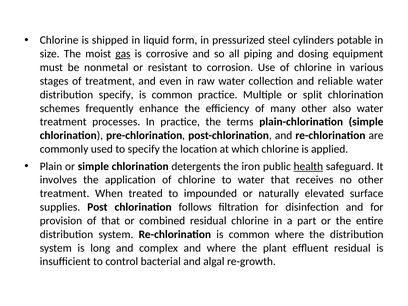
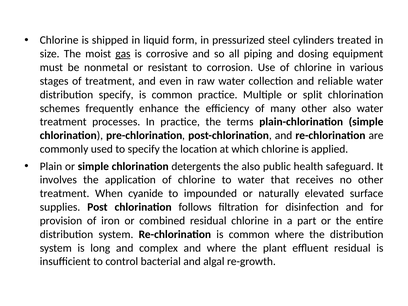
potable: potable -> treated (354, 40)
the iron: iron -> also (251, 166)
health underline: present -> none (308, 166)
treated: treated -> cyanide (146, 194)
of that: that -> iron (110, 221)
